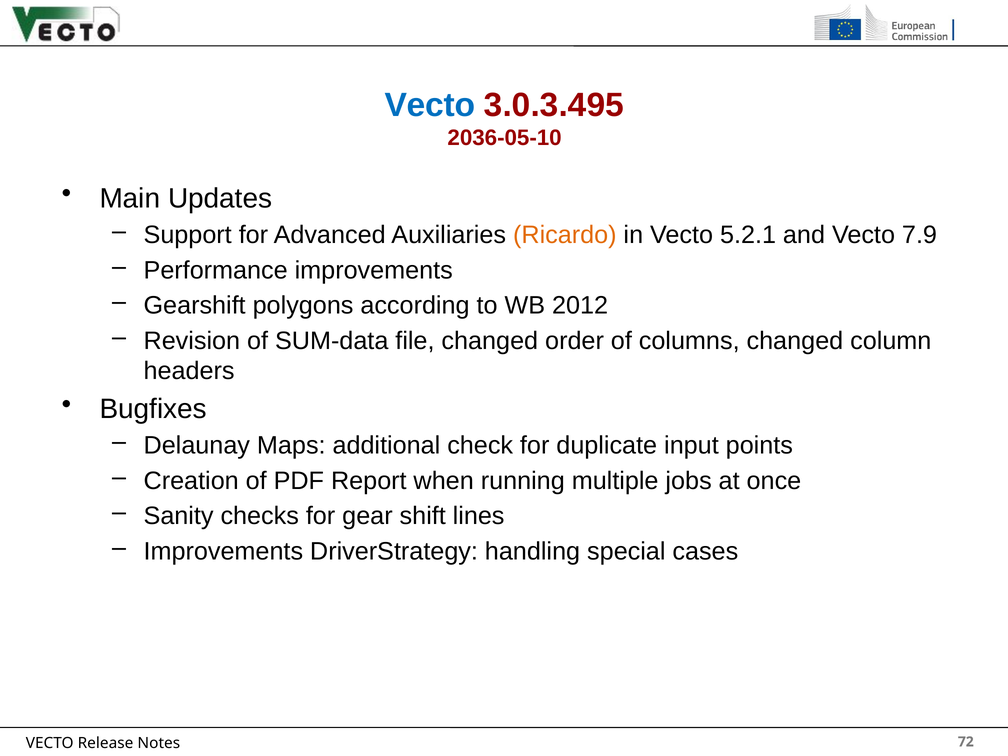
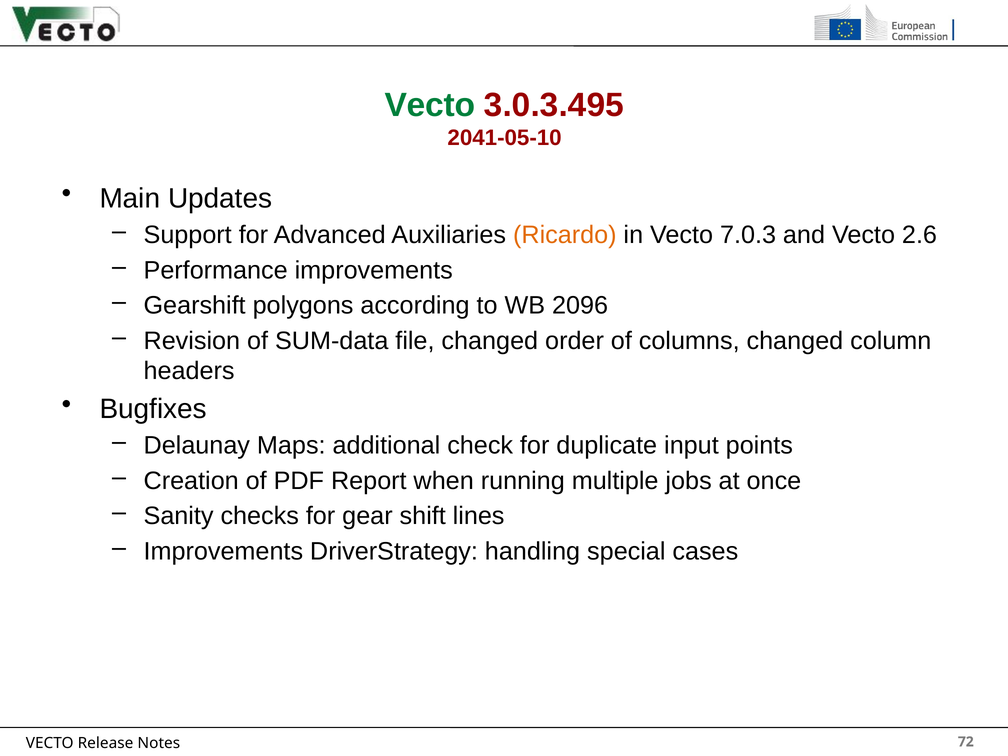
Vecto colour: blue -> green (430, 105)
2036-05-10: 2036-05-10 -> 2041-05-10 (505, 138)
5.2.1: 5.2.1 -> 7.0.3 (748, 235)
7.9: 7.9 -> 2.6 (919, 235)
2012: 2012 -> 2096 (580, 306)
